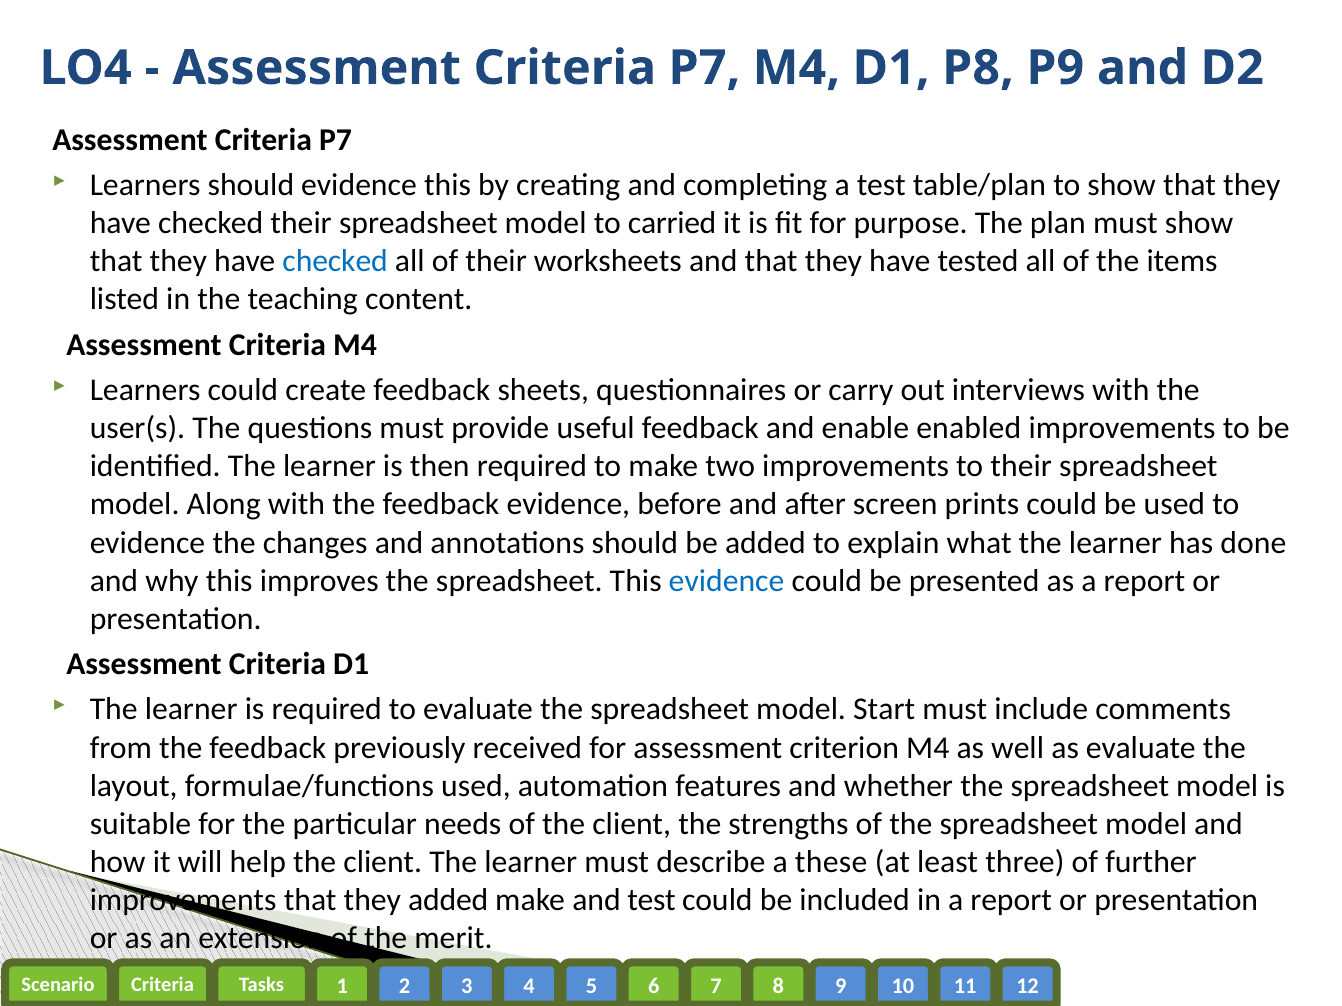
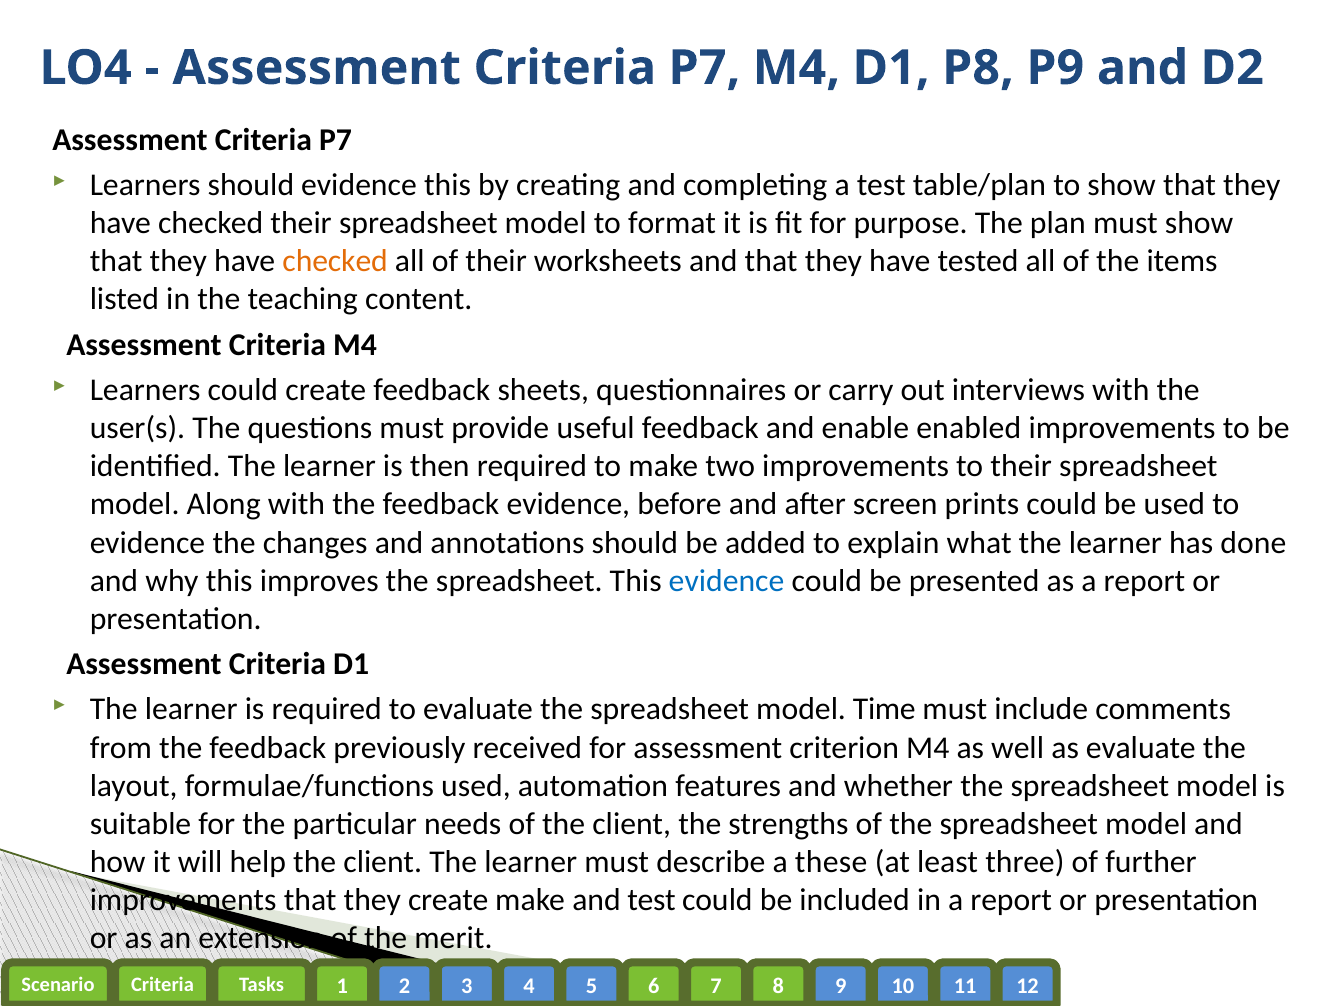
carried: carried -> format (672, 224)
checked colour: blue -> orange (335, 262)
Start: Start -> Time (884, 710)
they added: added -> create (448, 900)
